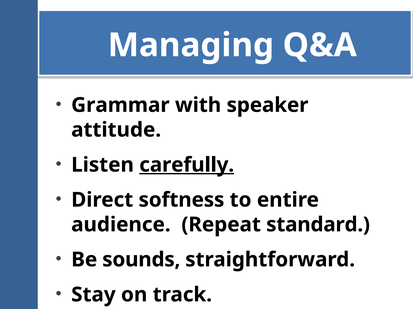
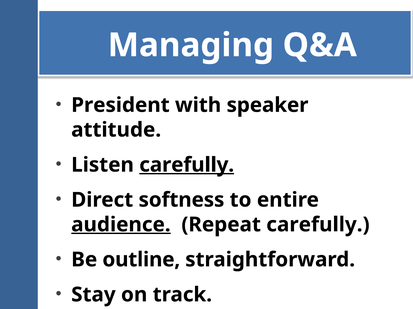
Grammar: Grammar -> President (120, 105)
audience underline: none -> present (121, 225)
Repeat standard: standard -> carefully (318, 225)
sounds: sounds -> outline (141, 260)
